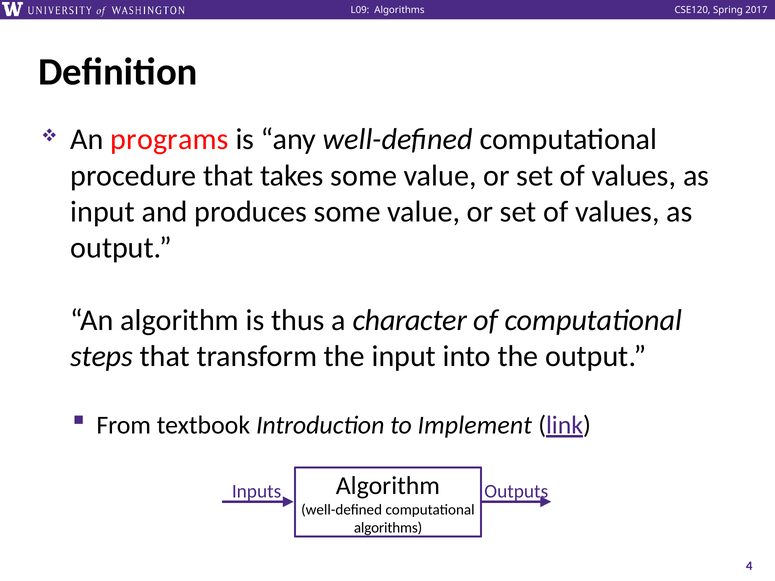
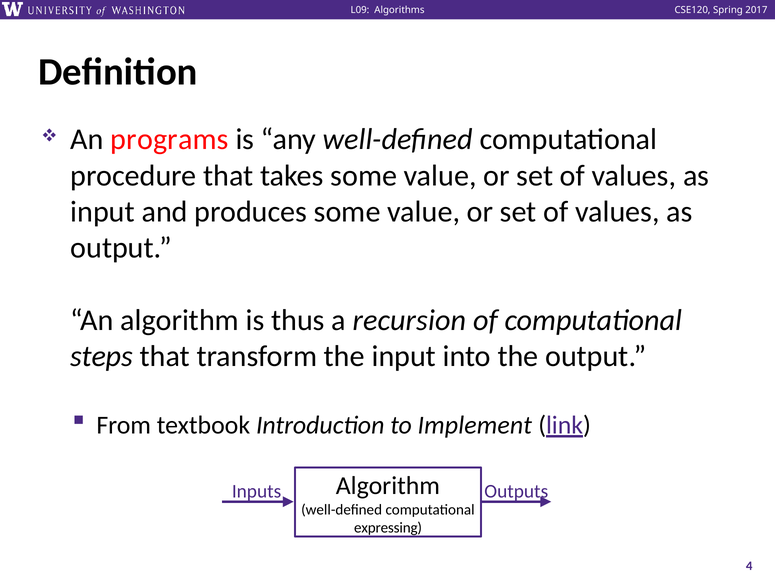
character: character -> recursion (410, 320)
algorithms: algorithms -> expressing (388, 528)
